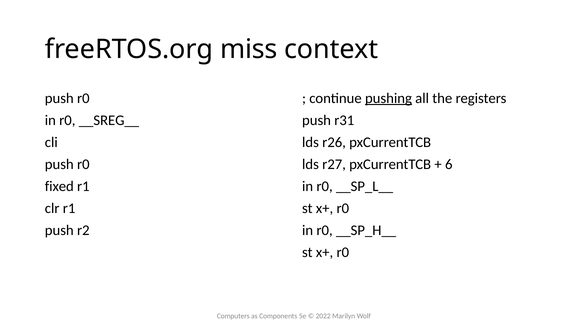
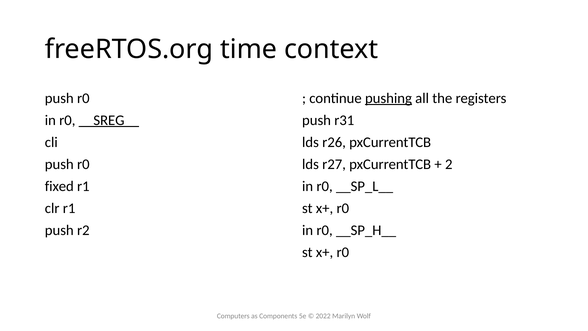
miss: miss -> time (249, 49)
__SREG__ underline: none -> present (109, 120)
6: 6 -> 2 (449, 164)
